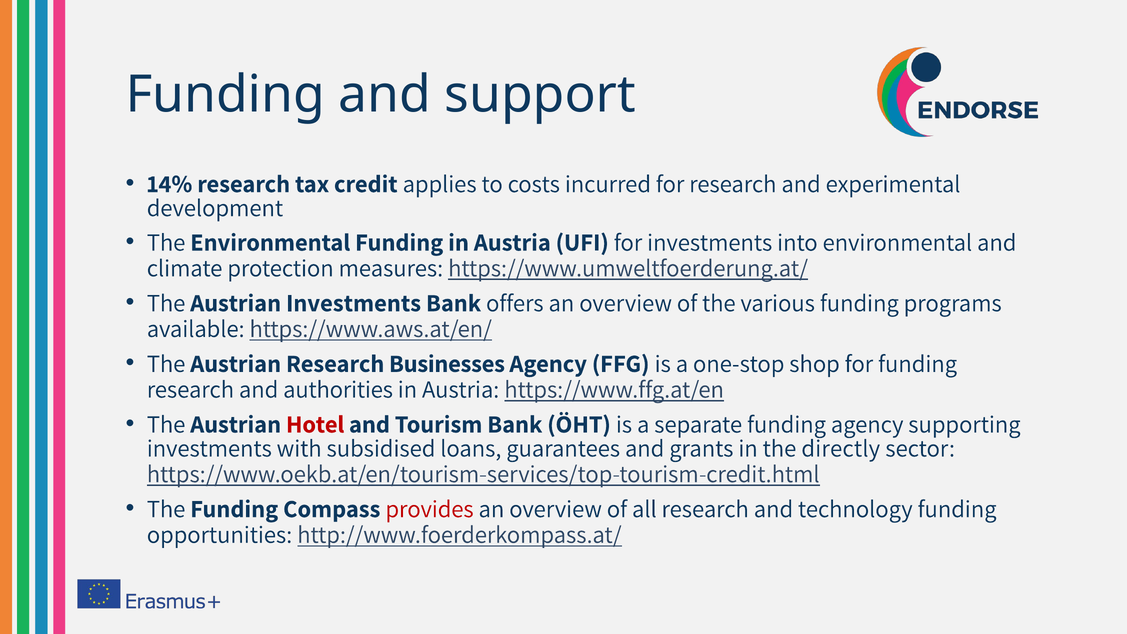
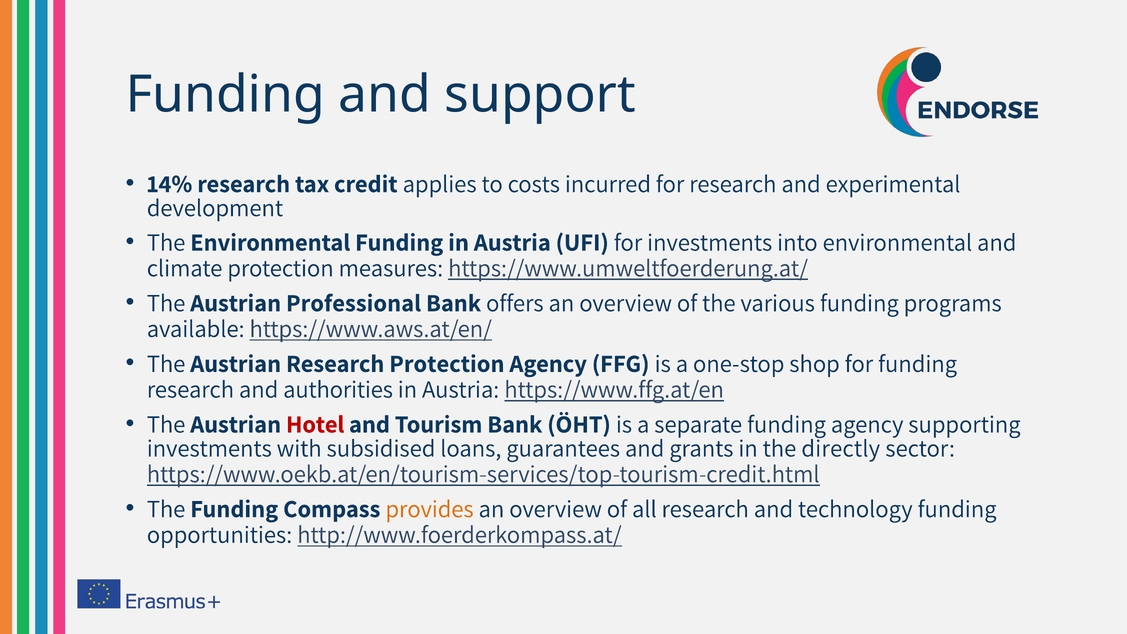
Austrian Investments: Investments -> Professional (354, 303)
Research Businesses: Businesses -> Protection (447, 364)
provides colour: red -> orange (430, 509)
